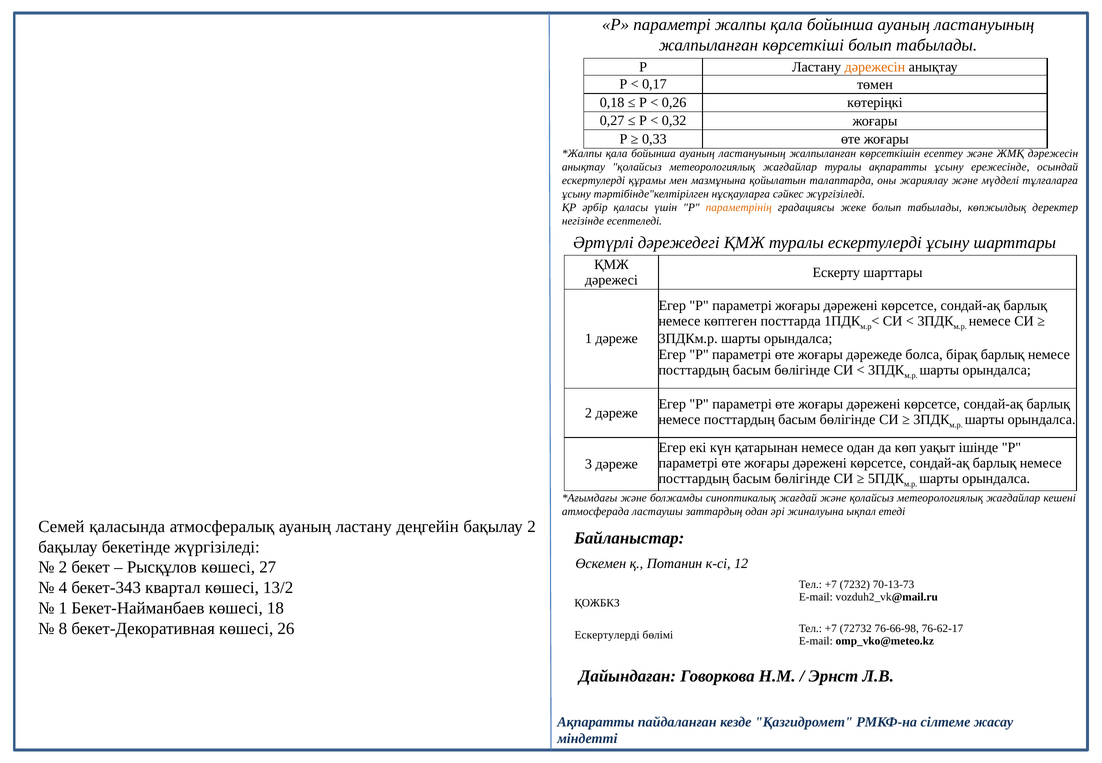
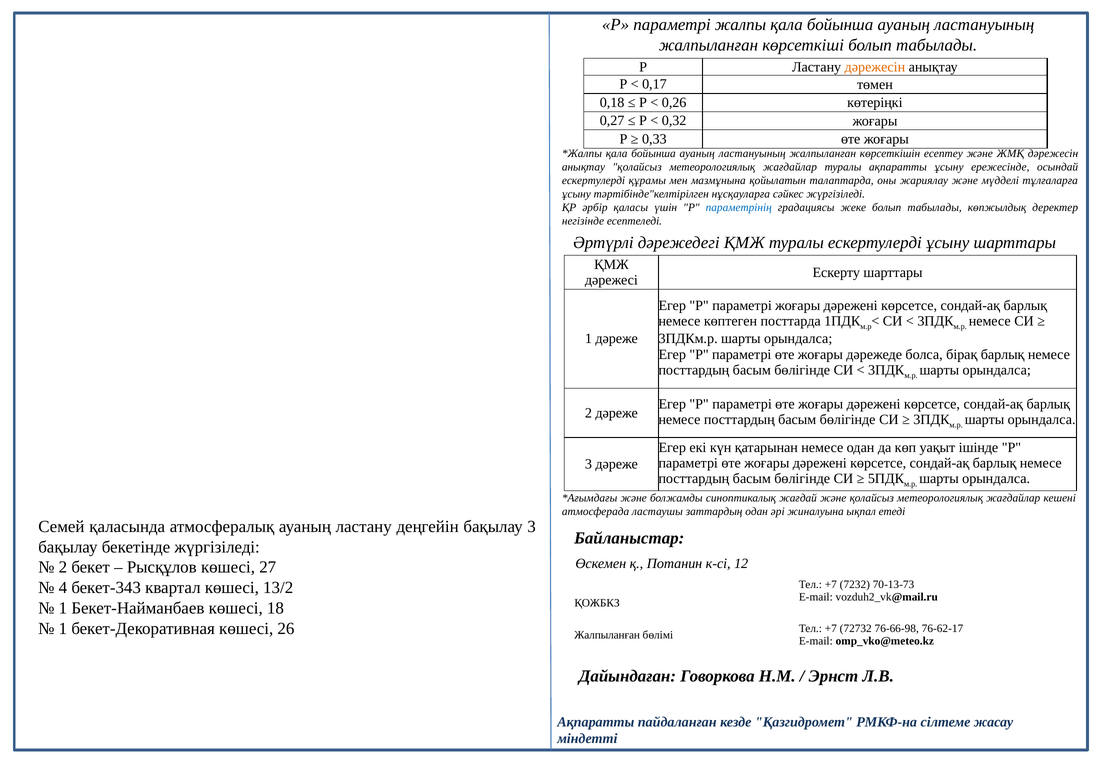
параметрінің colour: orange -> blue (739, 207)
бақылау 2: 2 -> 3 (532, 527)
8: 8 -> 1 (63, 628)
Ескертулерді: Ескертулерді -> Жалпыланған (607, 635)
